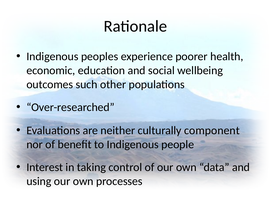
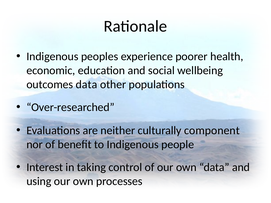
outcomes such: such -> data (87, 85)
